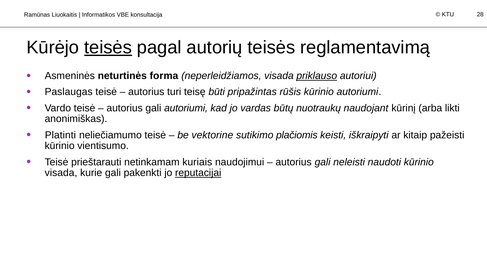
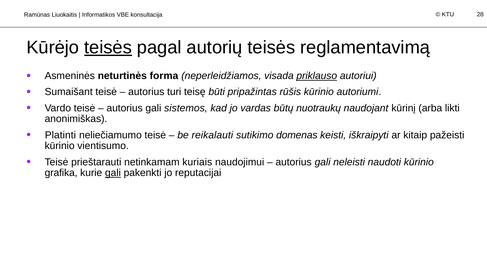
Paslaugas: Paslaugas -> Sumaišant (69, 92)
gali autoriumi: autoriumi -> sistemos (186, 108)
vektorine: vektorine -> reikalauti (212, 135)
plačiomis: plačiomis -> domenas (297, 135)
visada: visada -> grafika (61, 173)
gali underline: none -> present (113, 173)
reputacijai underline: present -> none (198, 173)
